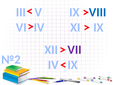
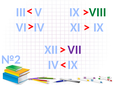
VIII colour: blue -> green (98, 12)
